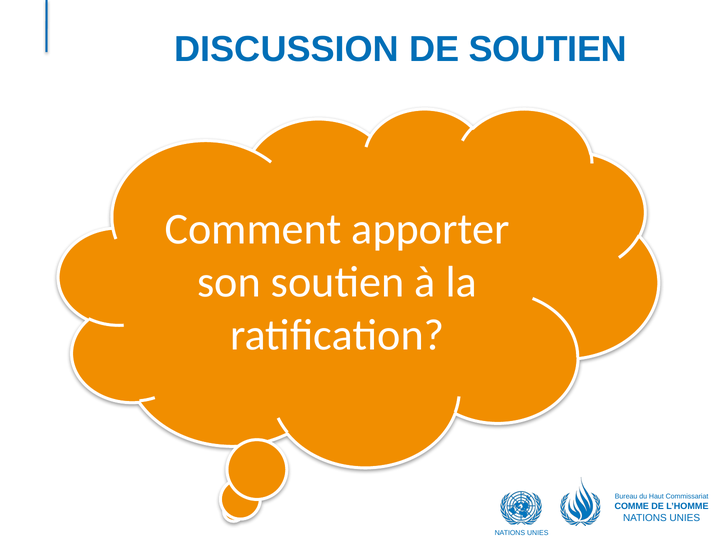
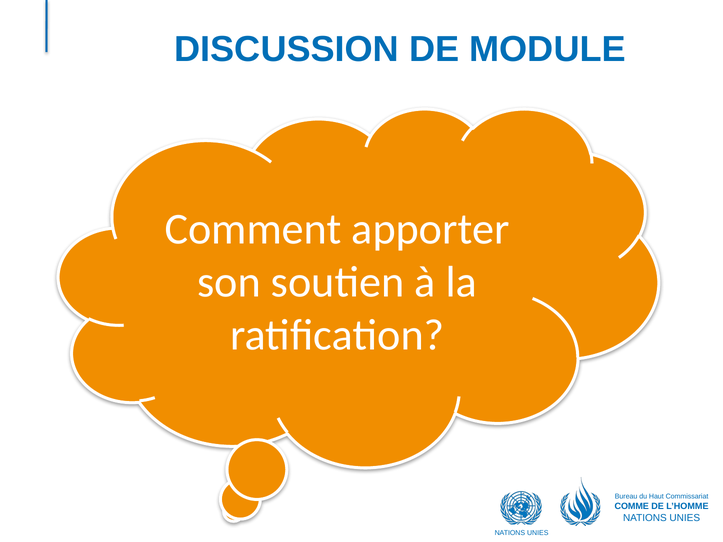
DE SOUTIEN: SOUTIEN -> MODULE (548, 50)
